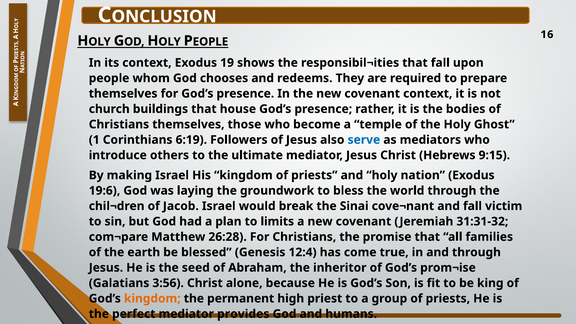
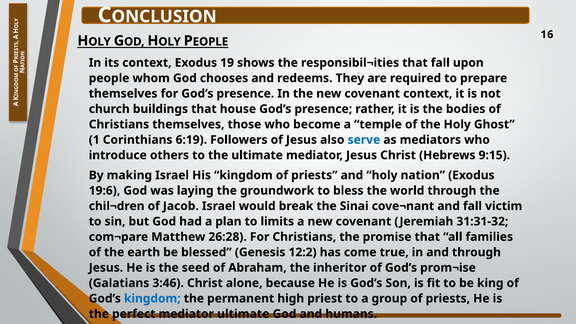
12:4: 12:4 -> 12:2 (303, 252)
3:56: 3:56 -> 3:46 (168, 283)
kingdom colour: orange -> blue (152, 299)
mediator provides: provides -> ultimate (243, 314)
